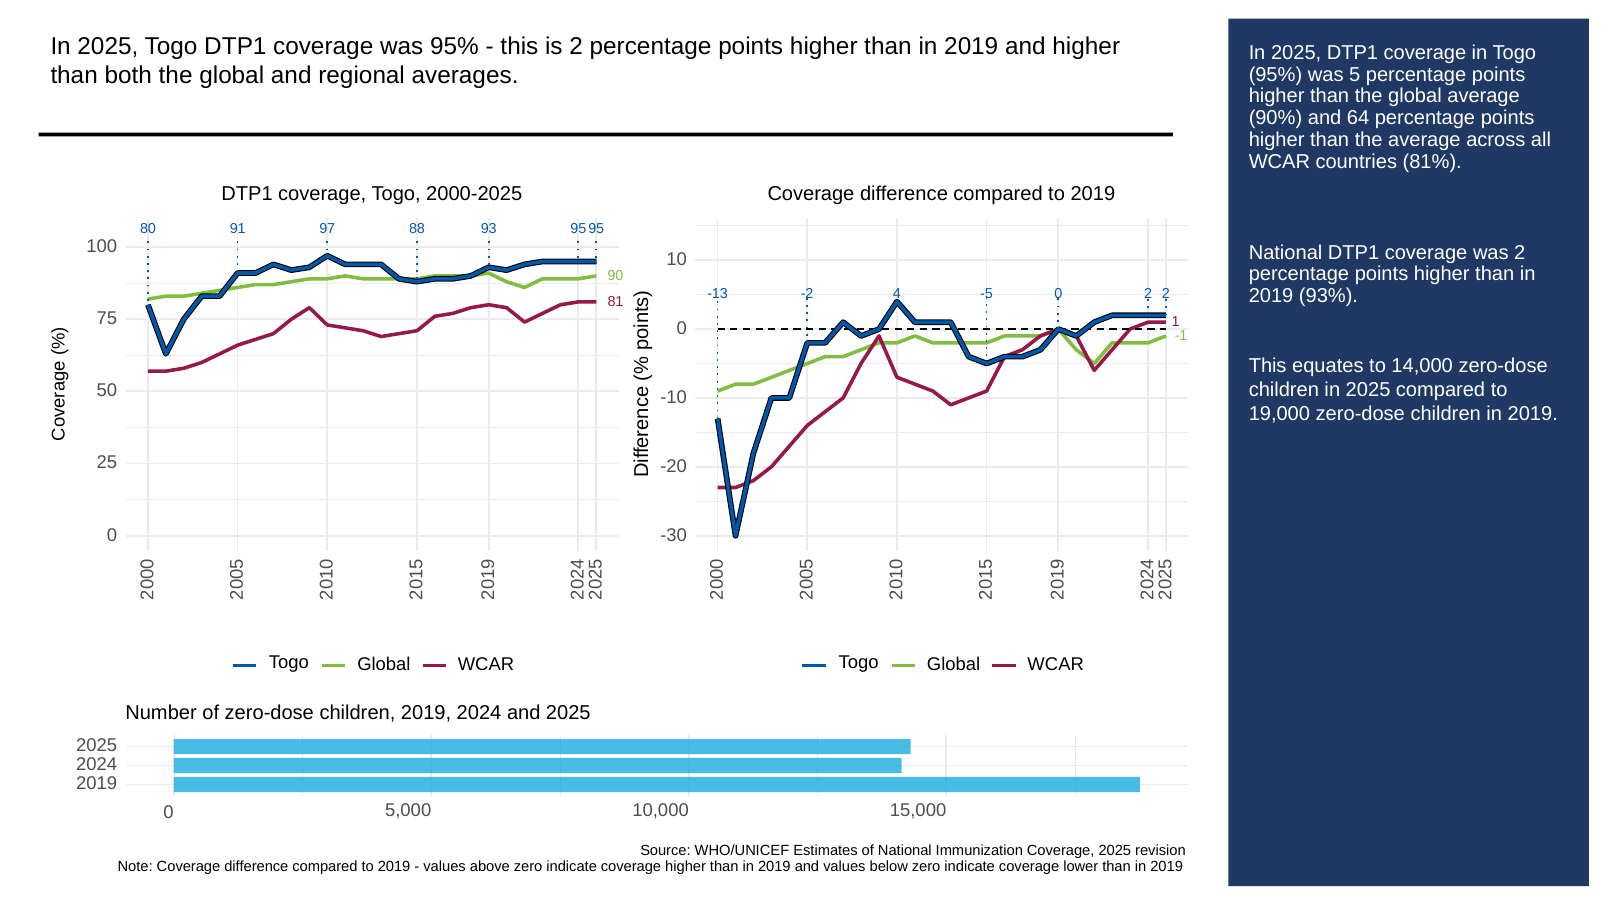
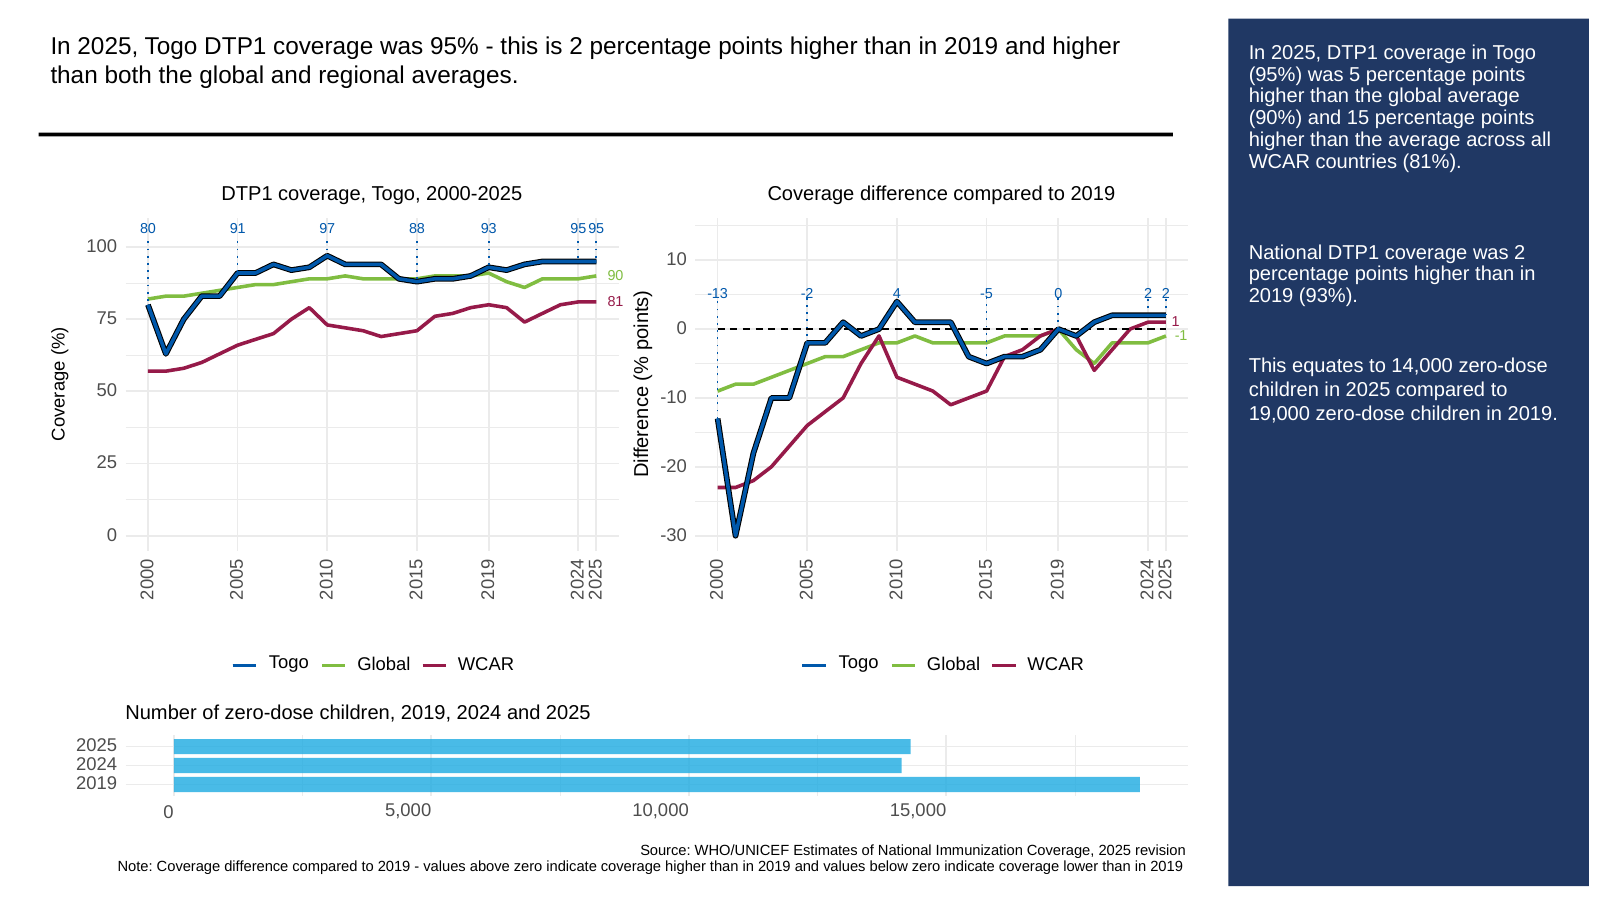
64: 64 -> 15 (1358, 118)
